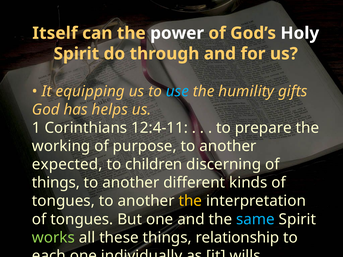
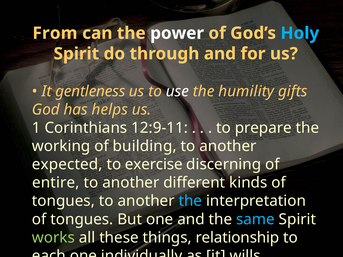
Itself: Itself -> From (55, 33)
Holy colour: white -> light blue (300, 33)
equipping: equipping -> gentleness (90, 91)
use colour: light blue -> white (177, 91)
12:4-11: 12:4-11 -> 12:9-11 (160, 128)
purpose: purpose -> building (145, 146)
children: children -> exercise (154, 165)
things: things -> entire (56, 183)
the colour: yellow -> light blue (190, 201)
